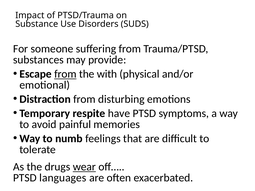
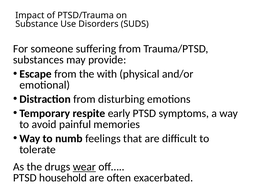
from underline: present -> none (65, 74)
have: have -> early (119, 114)
languages: languages -> household (63, 178)
